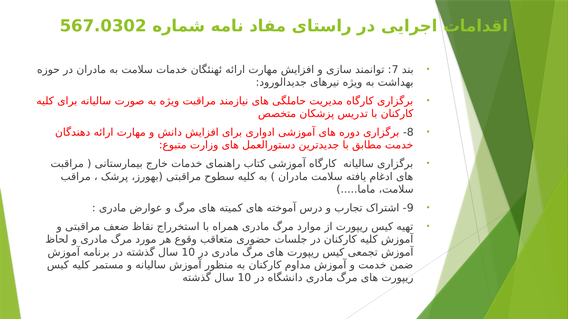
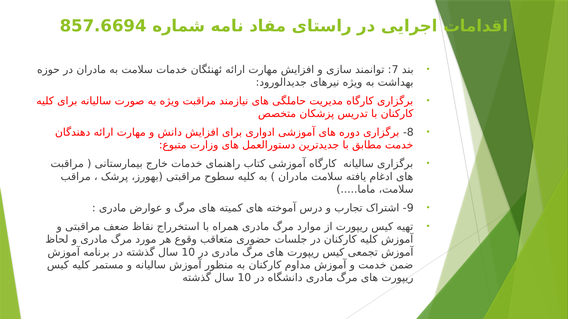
567.0302: 567.0302 -> 857.6694 (103, 26)
